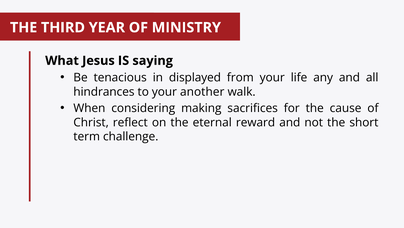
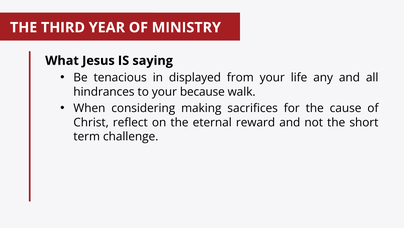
another: another -> because (202, 92)
